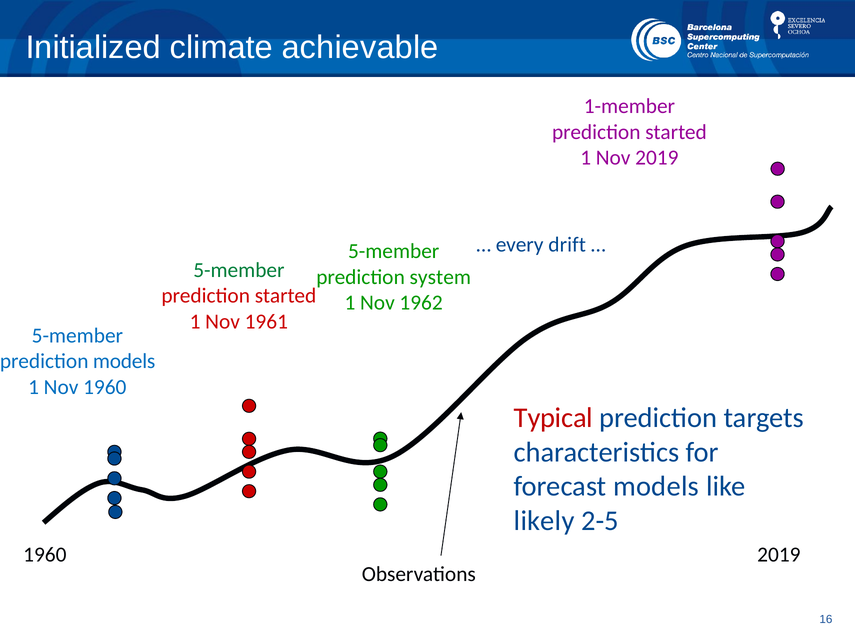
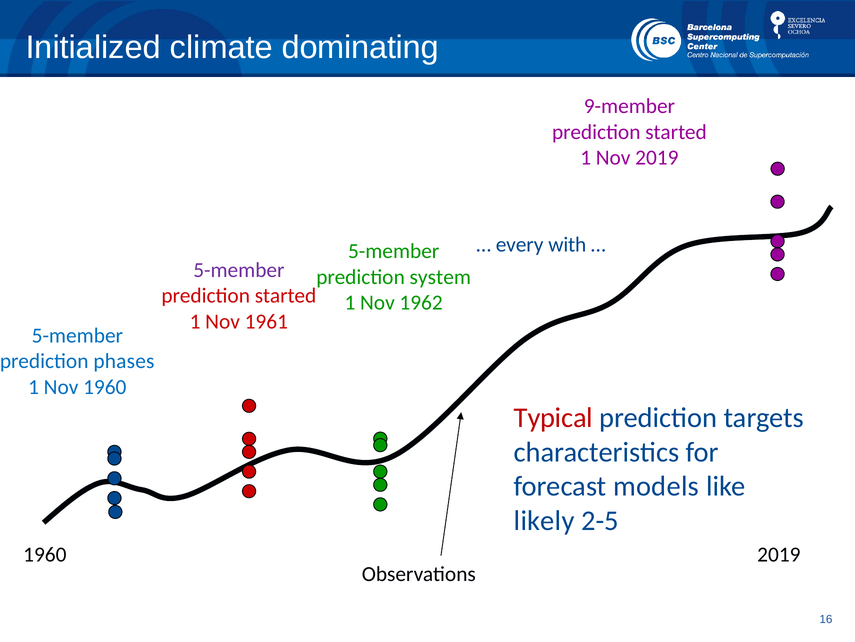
achievable: achievable -> dominating (360, 47)
1-member: 1-member -> 9-member (629, 106)
drift: drift -> with (567, 245)
5-member colour: green -> purple (239, 270)
prediction models: models -> phases (124, 361)
